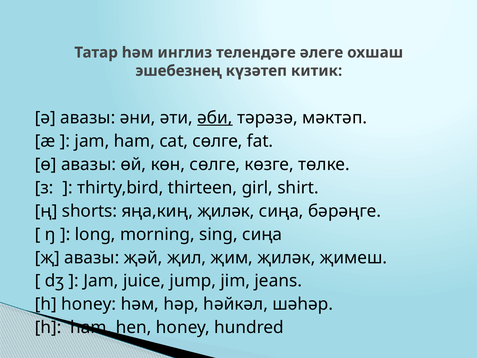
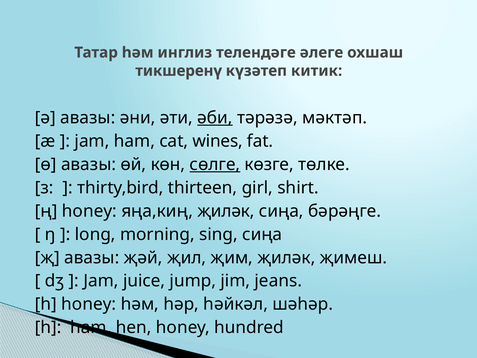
эшебезнең: эшебезнең -> тикшеренү (179, 71)
cat сөлге: сөлге -> wines (218, 141)
сөлге underline: none -> present (215, 164)
ң shorts: shorts -> honey (89, 211)
